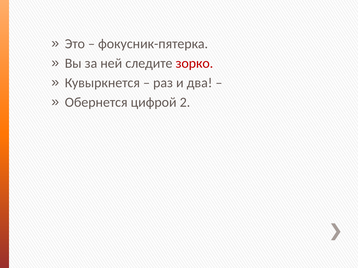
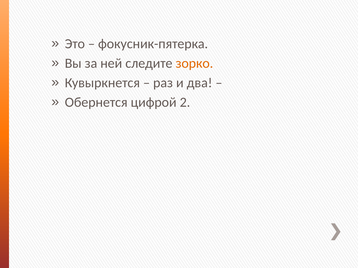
зорко colour: red -> orange (194, 63)
